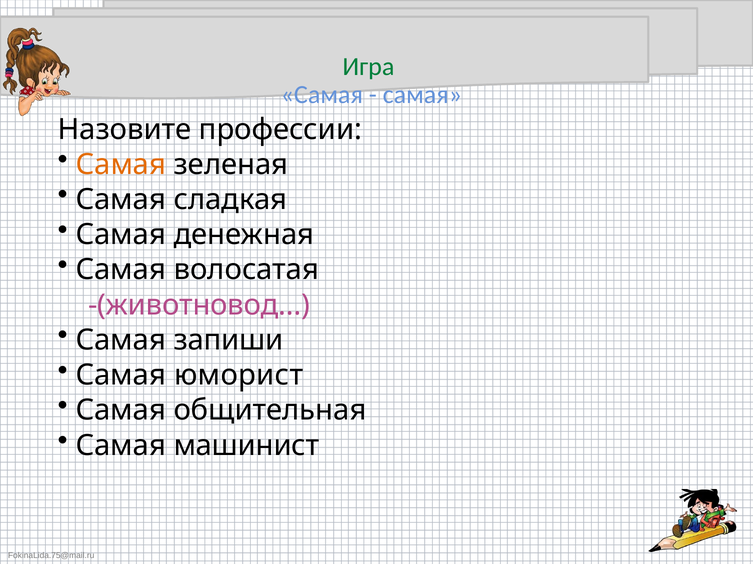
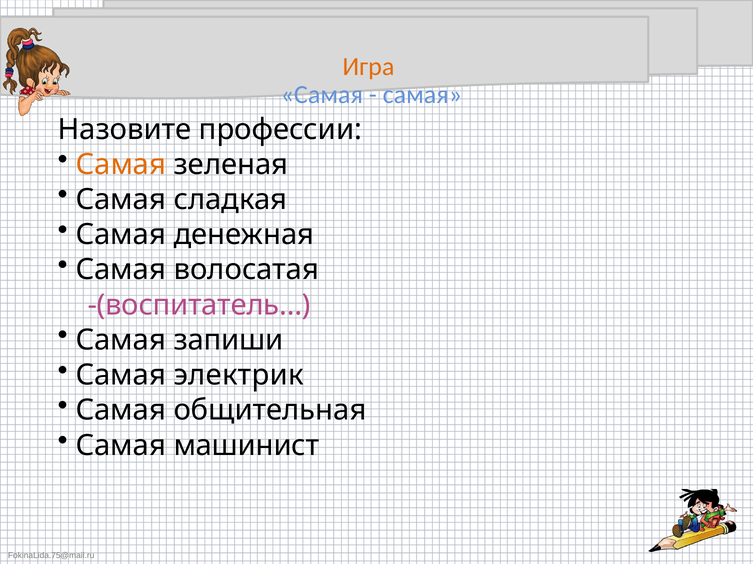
Игра colour: green -> orange (368, 66)
-(животновод…: -(животновод… -> -(воспитатель… (199, 305)
юморист: юморист -> электрик (239, 376)
